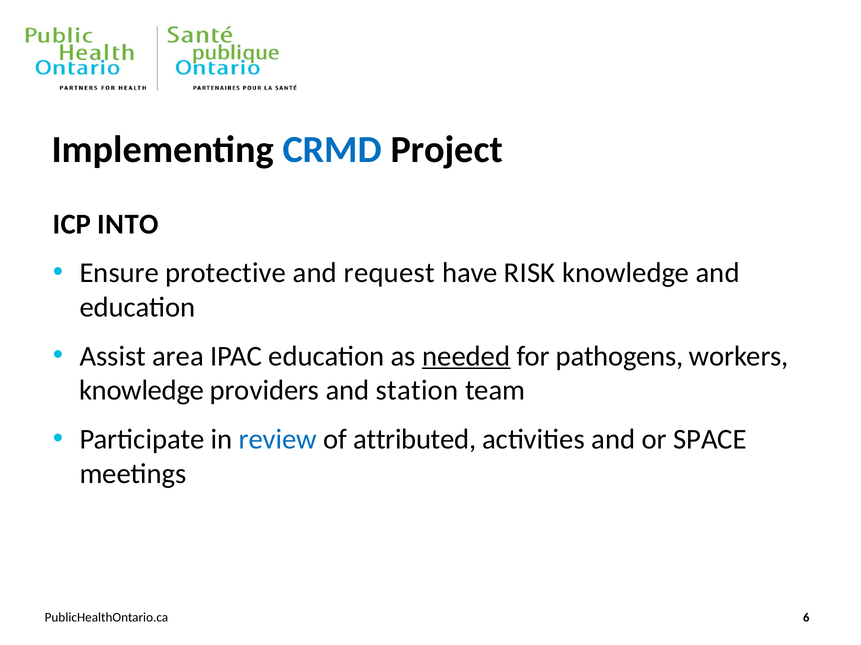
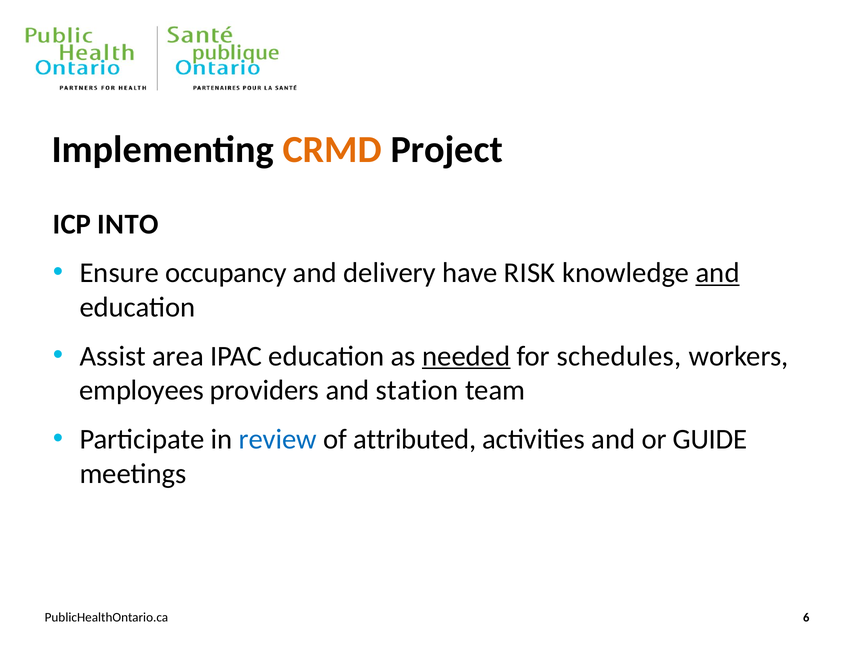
CRMD colour: blue -> orange (332, 150)
protective: protective -> occupancy (226, 273)
request: request -> delivery (390, 273)
and underline: none -> present (718, 273)
pathogens: pathogens -> schedules (619, 356)
knowledge: knowledge -> employees (142, 391)
SPACE: SPACE -> GUIDE (710, 440)
